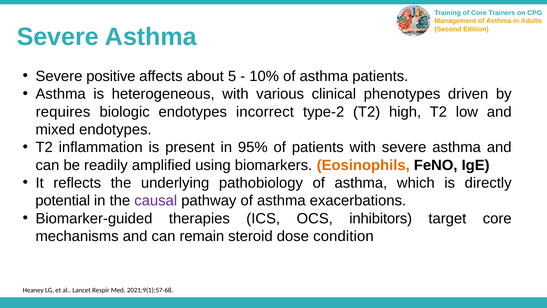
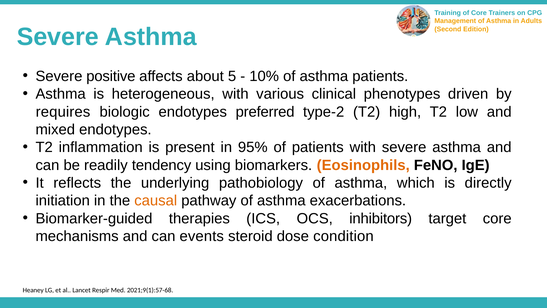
incorrect: incorrect -> preferred (265, 112)
amplified: amplified -> tendency (162, 165)
potential: potential -> initiation (63, 200)
causal colour: purple -> orange (156, 200)
remain: remain -> events (202, 236)
